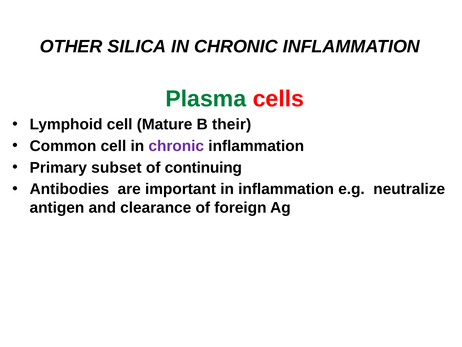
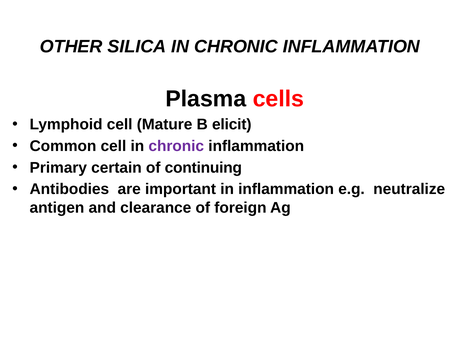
Plasma colour: green -> black (206, 99)
their: their -> elicit (232, 124)
subset: subset -> certain (116, 167)
